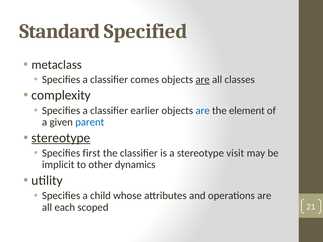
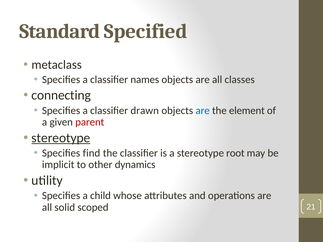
comes: comes -> names (145, 80)
are underline: present -> none (203, 80)
complexity: complexity -> connecting (61, 95)
earlier: earlier -> drawn (145, 111)
parent colour: blue -> red (90, 122)
first: first -> find (91, 153)
visit: visit -> root (235, 153)
each: each -> solid (65, 207)
